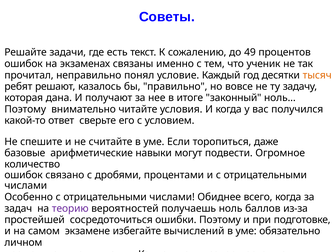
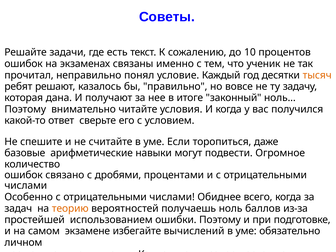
49: 49 -> 10 (250, 52)
теорию colour: purple -> orange (70, 208)
сосредоточиться: сосредоточиться -> использованием (111, 220)
